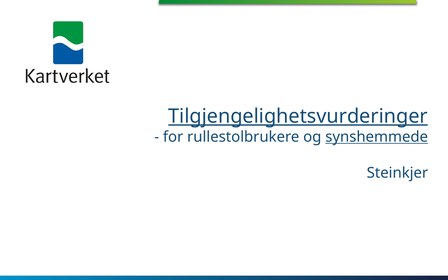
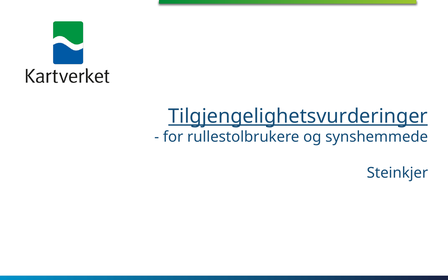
synshemmede underline: present -> none (377, 137)
